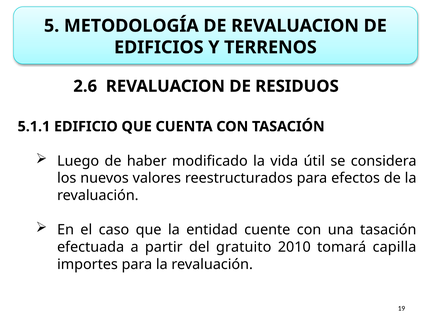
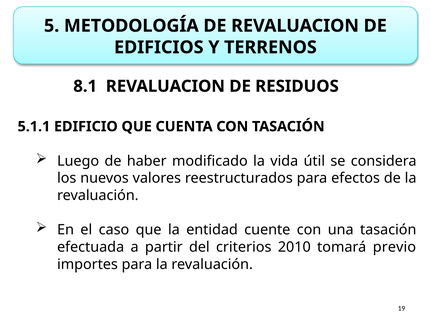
2.6: 2.6 -> 8.1 (85, 86)
gratuito: gratuito -> criterios (244, 247)
capilla: capilla -> previo (394, 247)
